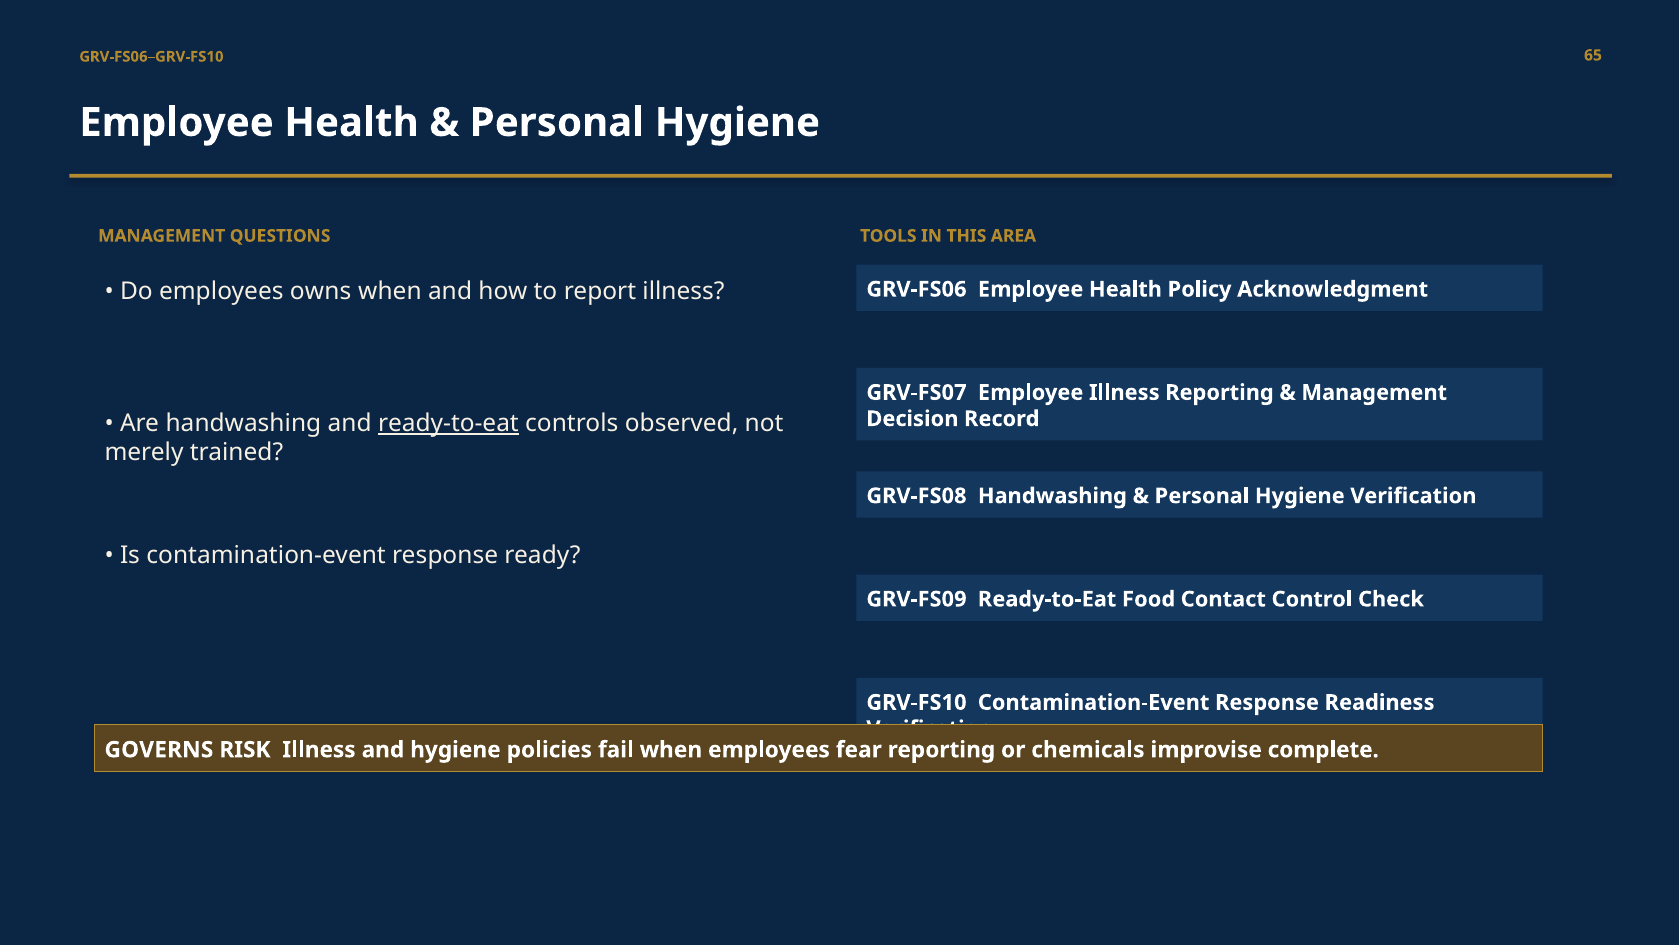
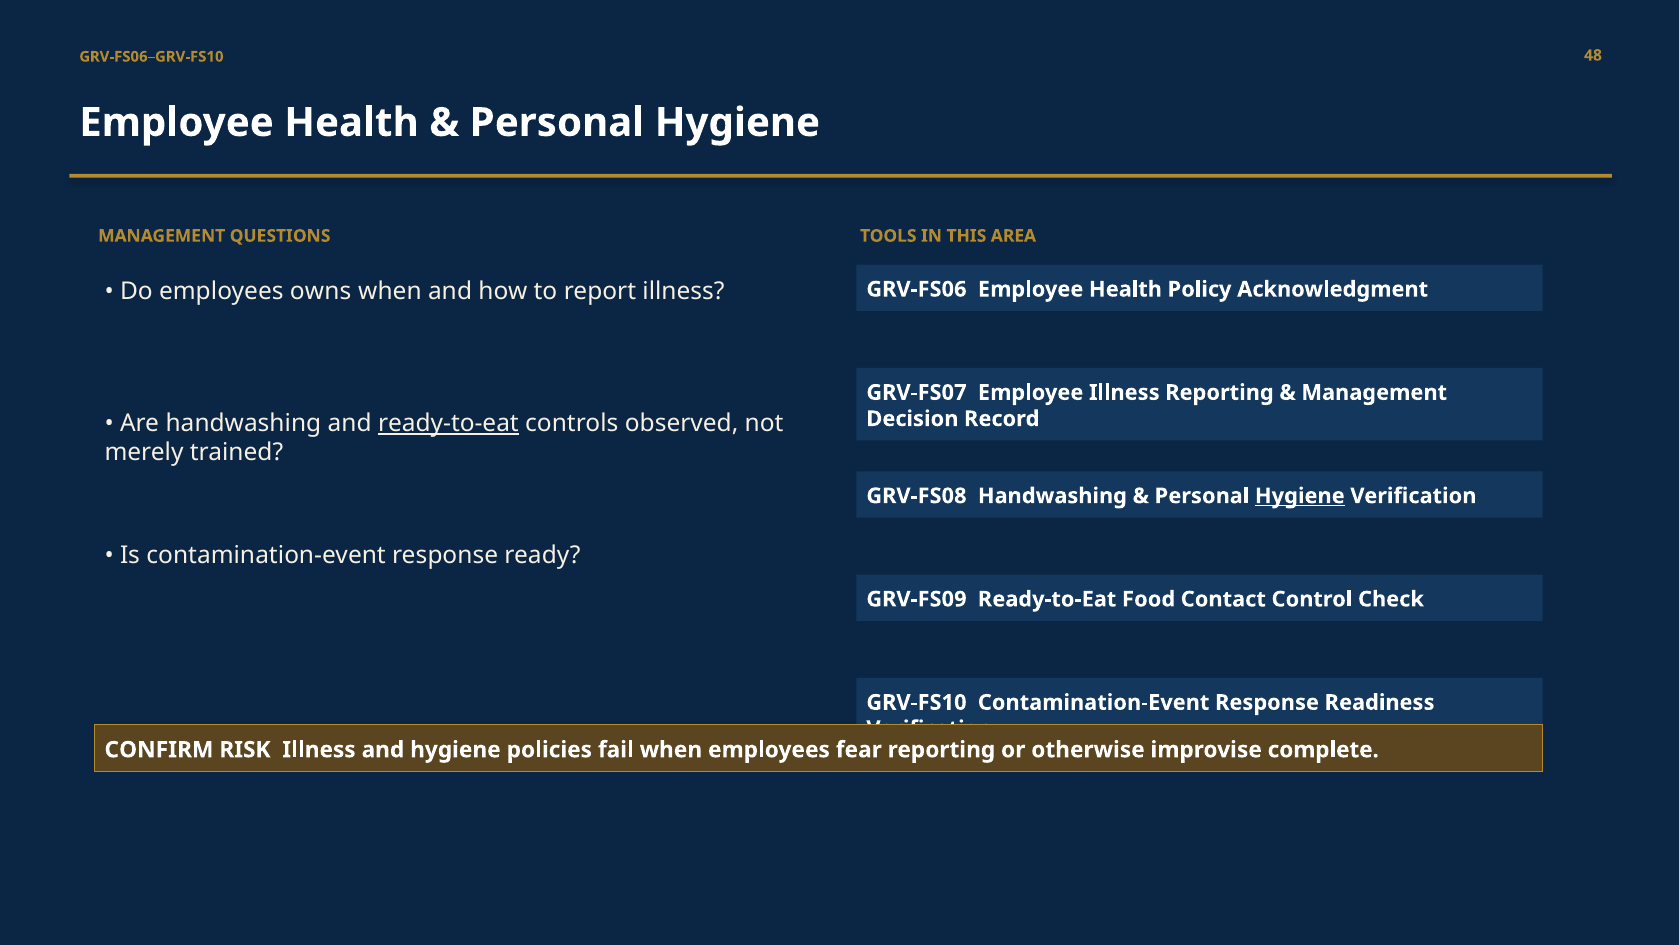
65: 65 -> 48 (1593, 55)
Hygiene underline: none -> present (1300, 496)
GOVERNS: GOVERNS -> CONFIRM (159, 749)
chemicals: chemicals -> otherwise (1088, 749)
